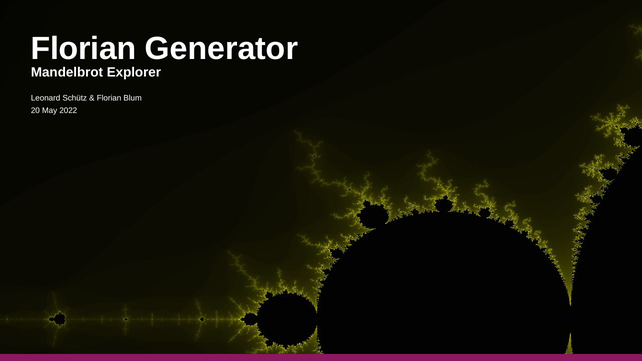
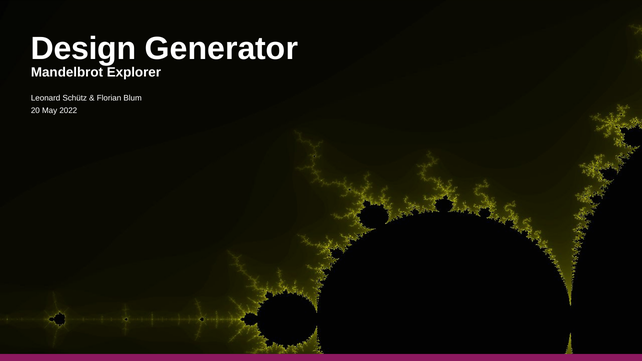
Florian: Florian -> Design (84, 48)
